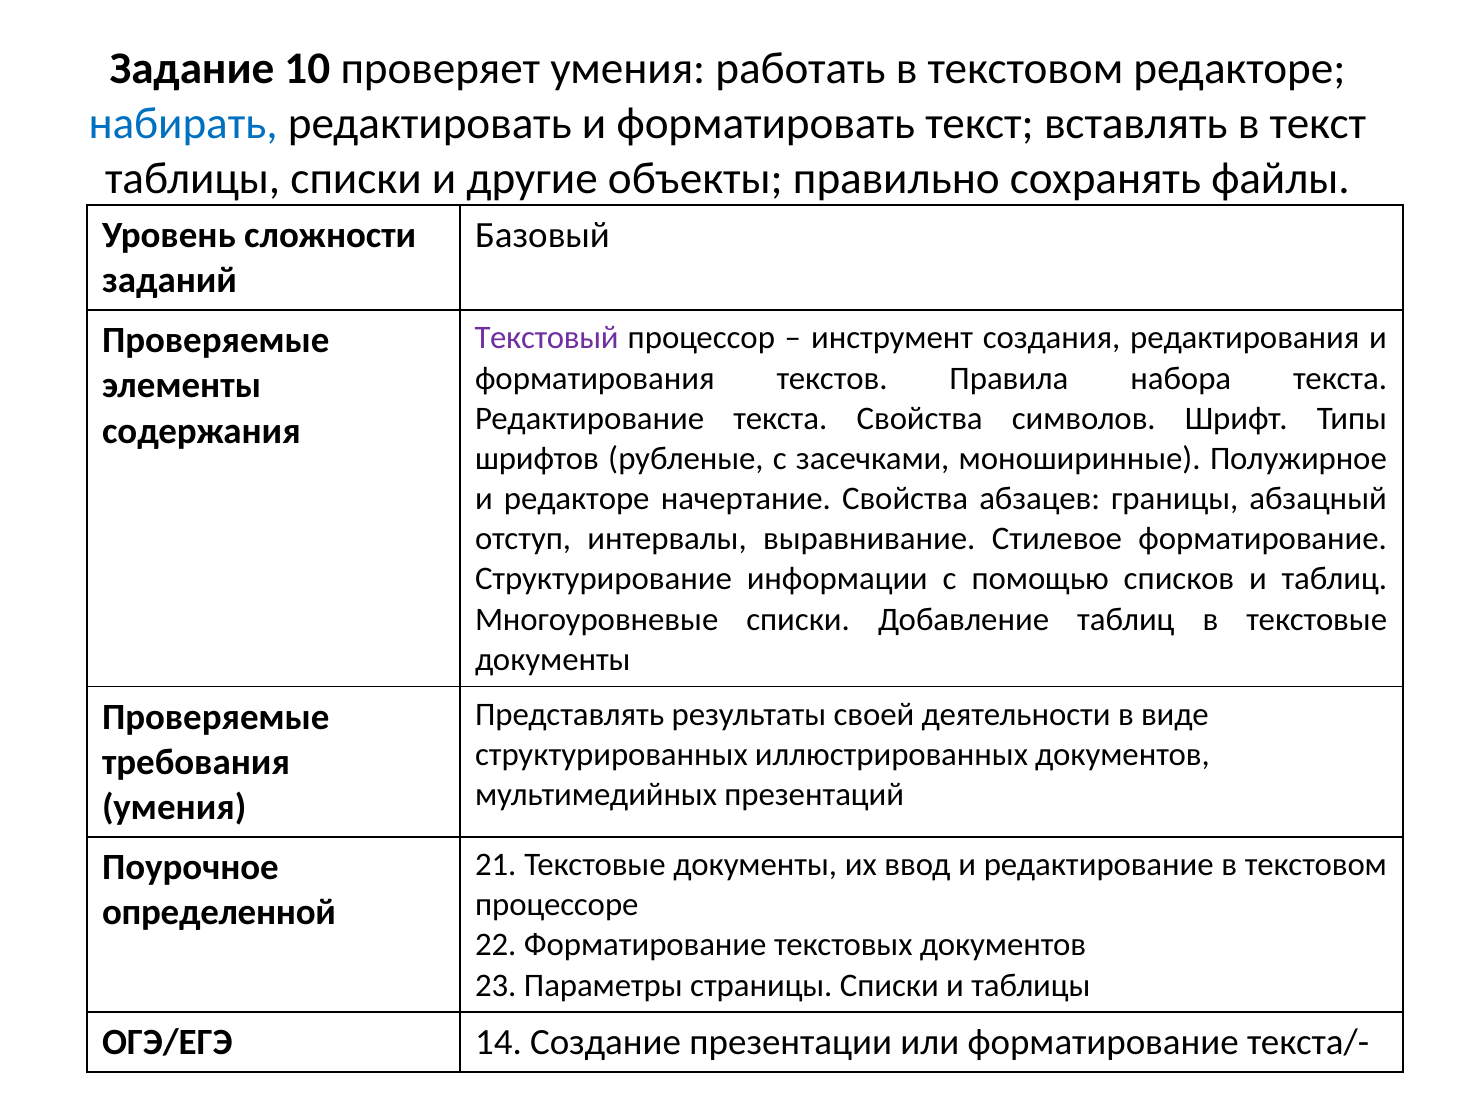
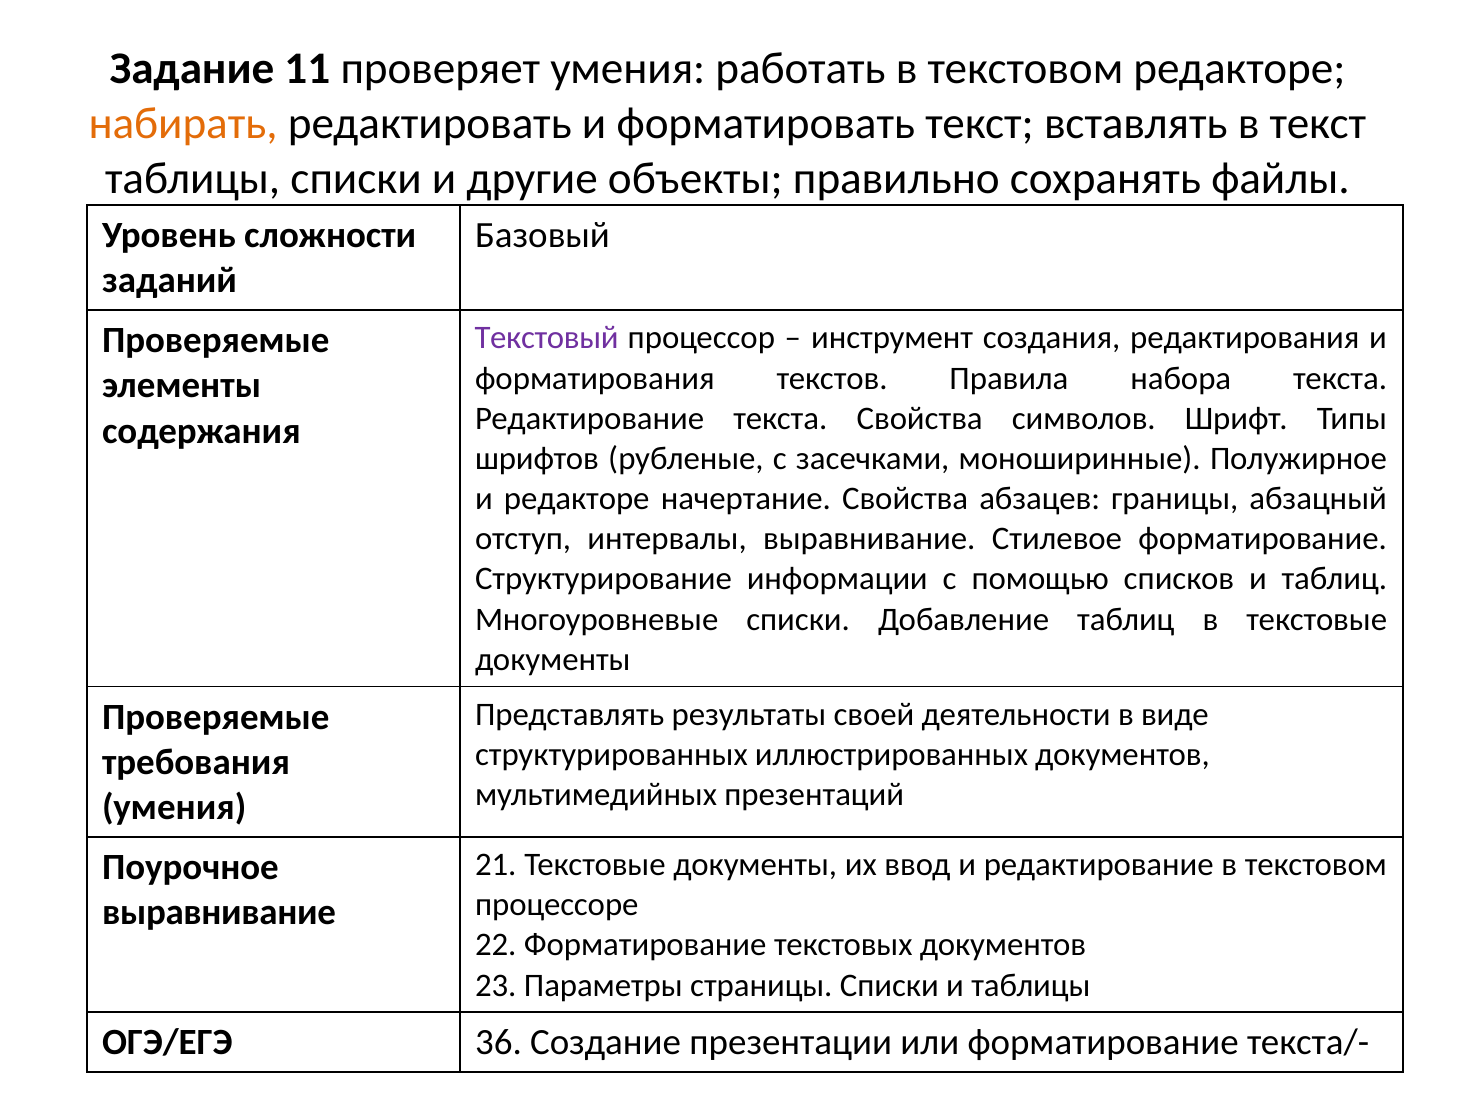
10: 10 -> 11 (307, 68)
набирать colour: blue -> orange (183, 123)
определенной: определенной -> выравнивание (219, 913)
14: 14 -> 36 (499, 1043)
